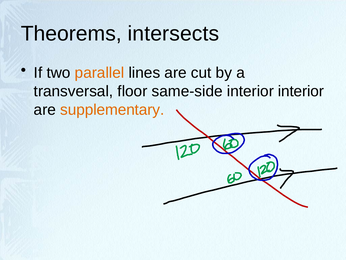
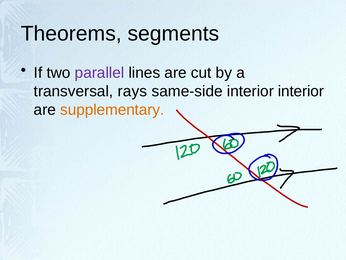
intersects: intersects -> segments (173, 33)
parallel colour: orange -> purple (100, 73)
floor: floor -> rays (132, 91)
